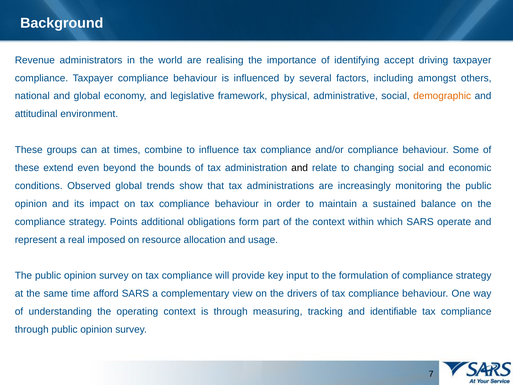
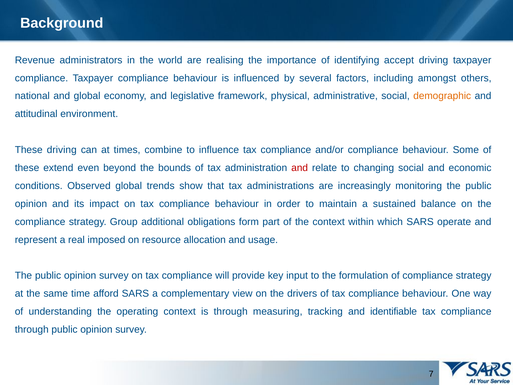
These groups: groups -> driving (62, 150)
and colour: black -> red (300, 168)
Points: Points -> Group (124, 222)
